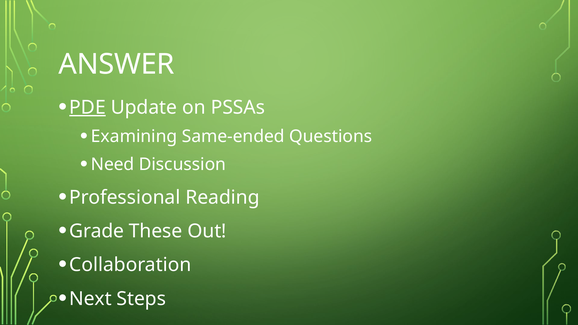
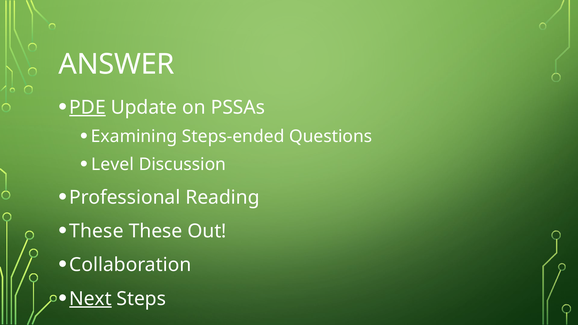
Same-ended: Same-ended -> Steps-ended (233, 136)
Need: Need -> Level (112, 165)
Grade: Grade -> These (96, 231)
Next underline: none -> present (90, 299)
